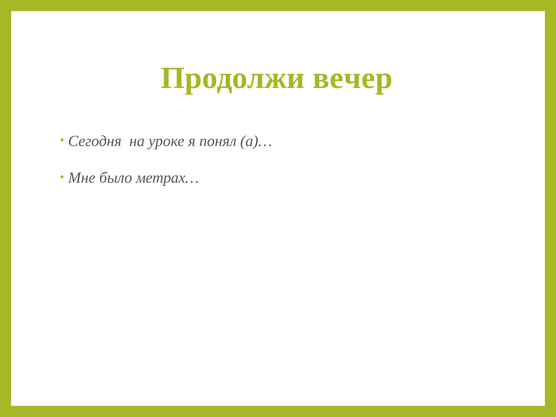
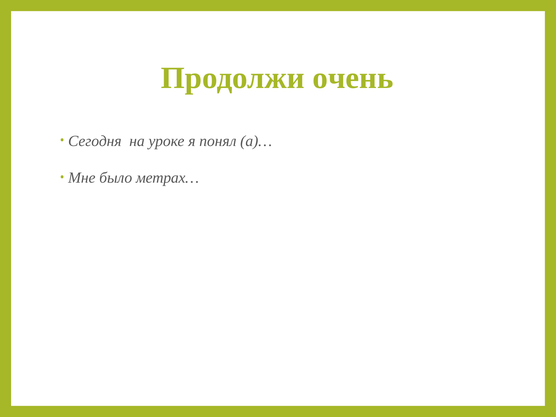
вечер: вечер -> очень (353, 78)
